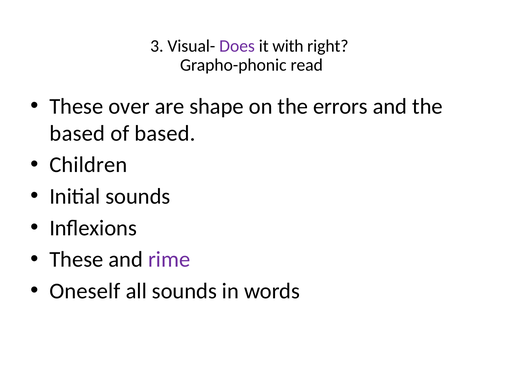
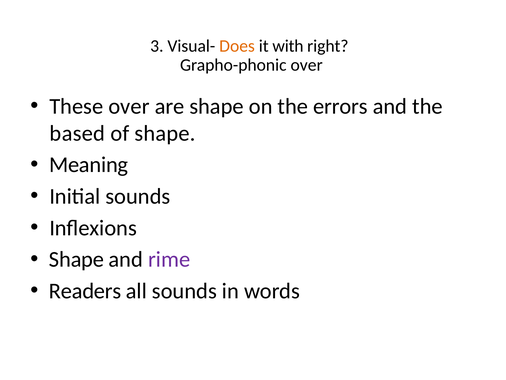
Does colour: purple -> orange (237, 46)
Grapho-phonic read: read -> over (307, 65)
of based: based -> shape (165, 133)
Children: Children -> Meaning (89, 165)
These: These -> Shape (76, 259)
Oneself: Oneself -> Readers (85, 291)
